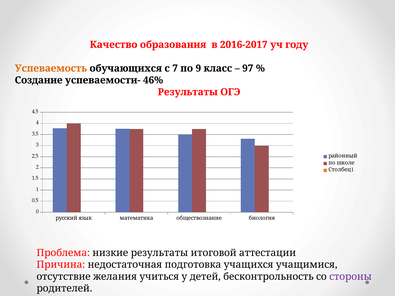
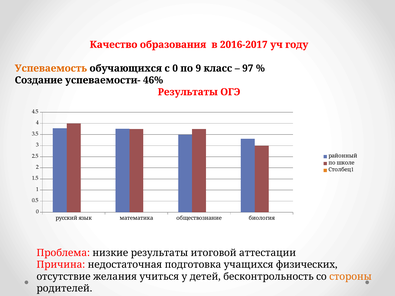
с 7: 7 -> 0 (175, 68)
учащимися: учащимися -> физических (307, 265)
стороны colour: purple -> orange (351, 277)
